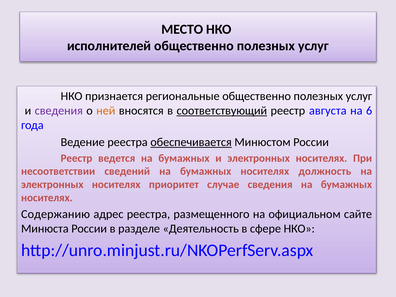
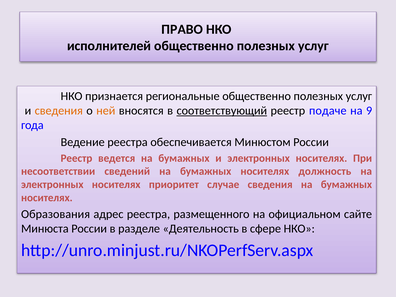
МЕСТО: МЕСТО -> ПРАВО (182, 29)
сведения colour: purple -> orange (59, 111)
августа: августа -> подаче (328, 111)
6: 6 -> 9 (369, 111)
обеспечивается underline: present -> none (191, 142)
Содержанию: Содержанию -> Образования (56, 214)
